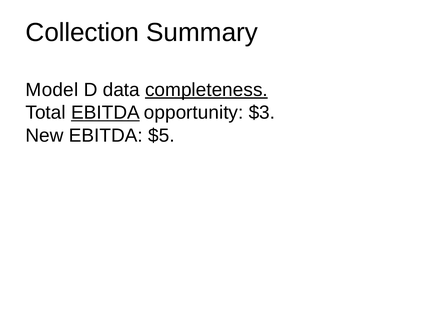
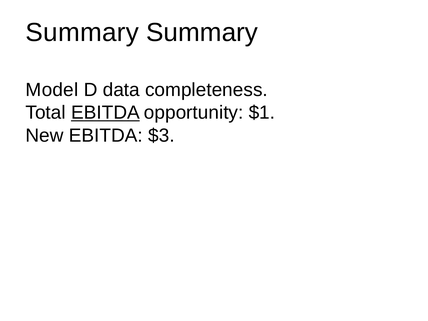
Collection: Collection -> Summary (82, 32)
completeness underline: present -> none (206, 90)
$3: $3 -> $1 (262, 113)
$5: $5 -> $3 (161, 135)
